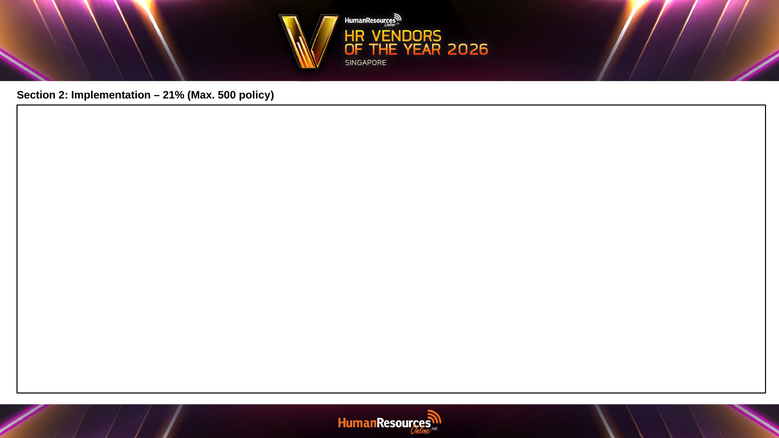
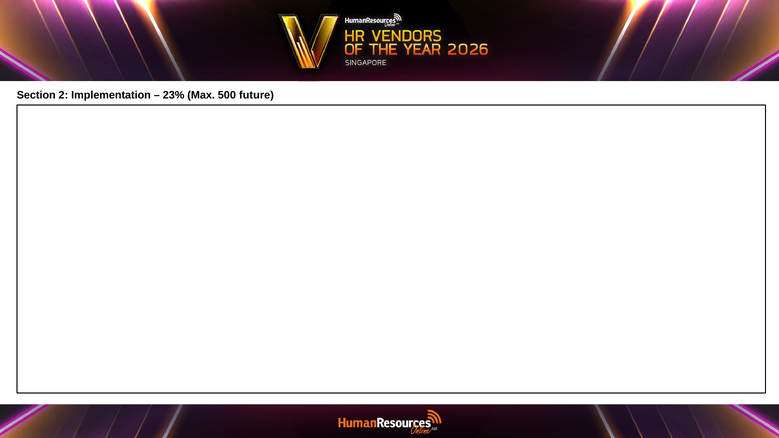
21%: 21% -> 23% (174, 95)
policy: policy -> future (257, 95)
